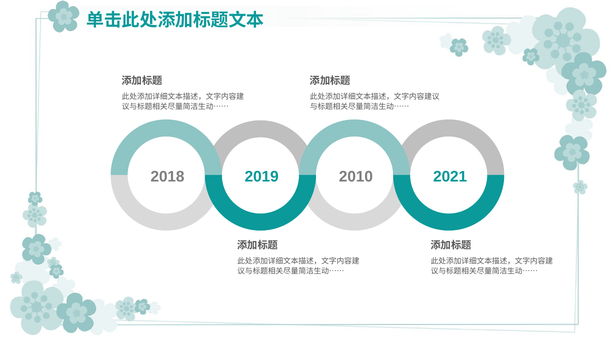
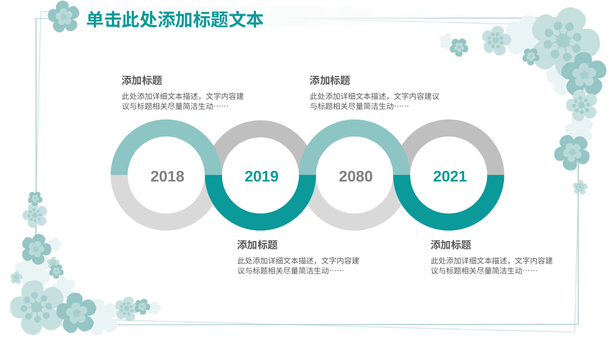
2010: 2010 -> 2080 (356, 177)
